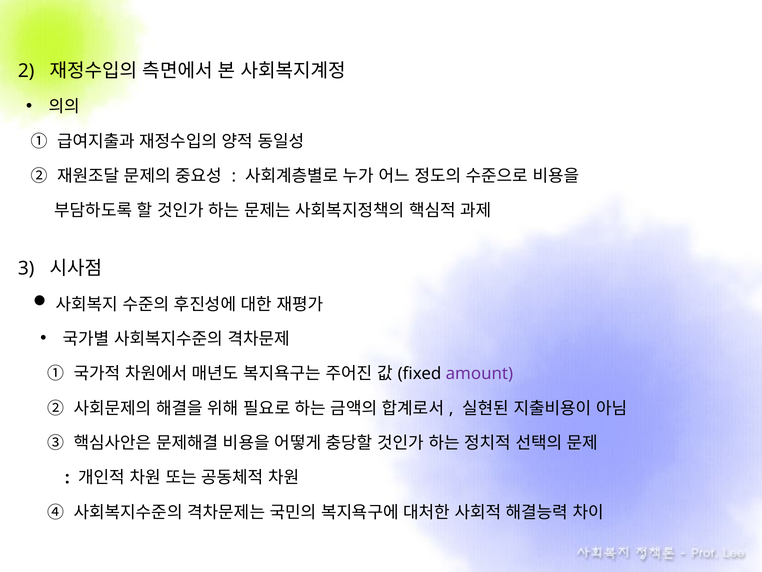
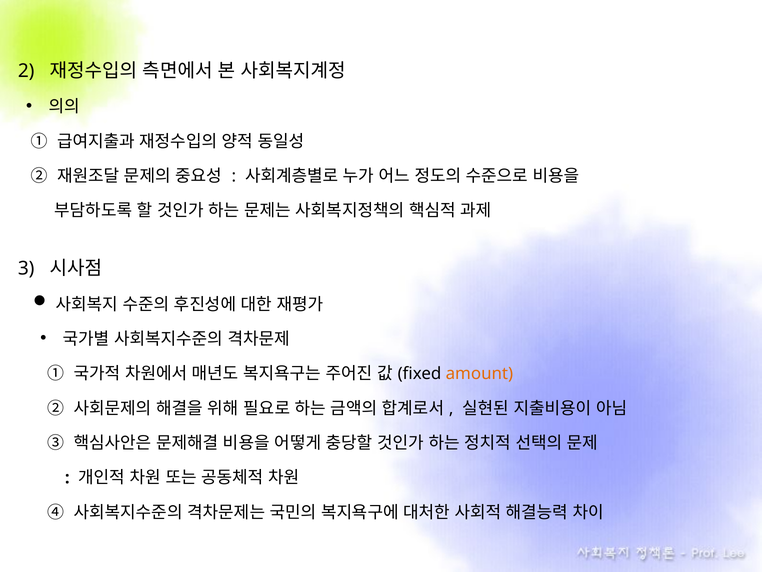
amount colour: purple -> orange (479, 373)
